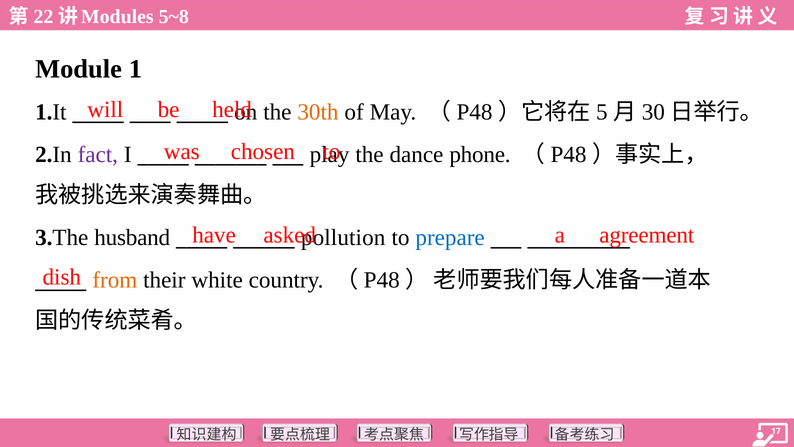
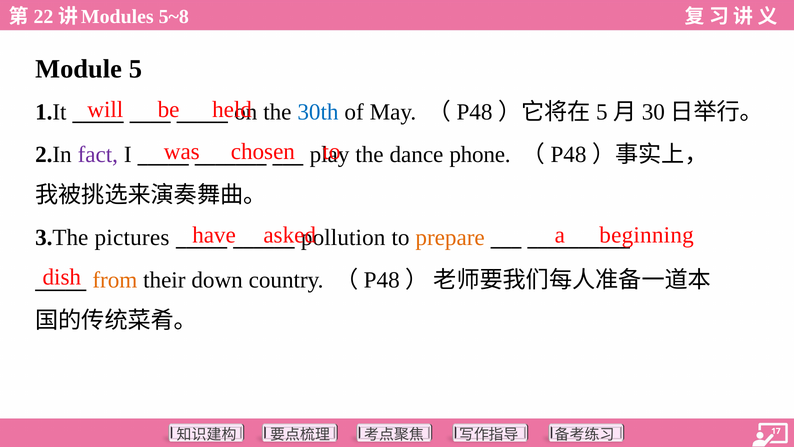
Module 1: 1 -> 5 (135, 69)
30th colour: orange -> blue (318, 112)
agreement: agreement -> beginning (647, 235)
husband: husband -> pictures (132, 237)
prepare colour: blue -> orange (450, 237)
white: white -> down (217, 280)
